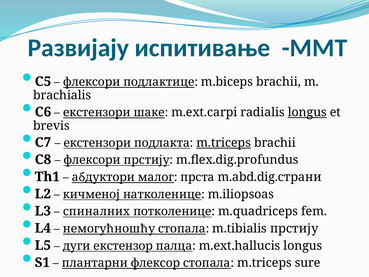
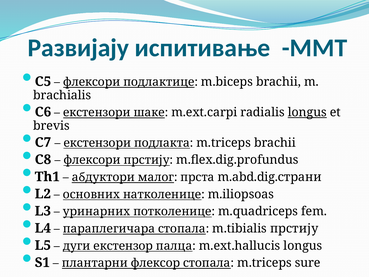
m.triceps underline: present -> none (224, 143)
кичменој: кичменој -> основних (91, 194)
спиналних: спиналних -> уринарних (97, 211)
немогућношћу: немогућношћу -> параплегичара (109, 229)
